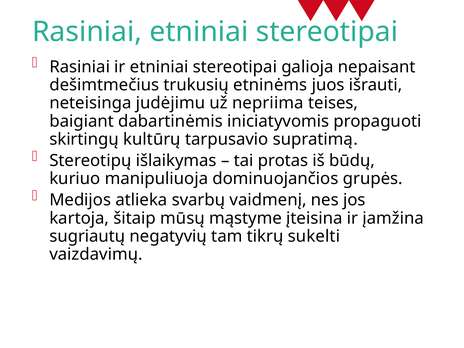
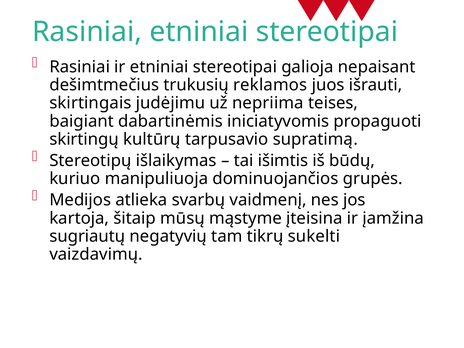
etninėms: etninėms -> reklamos (270, 85)
neteisinga: neteisinga -> skirtingais (90, 103)
protas: protas -> išimtis (283, 161)
